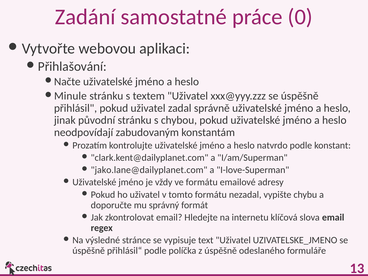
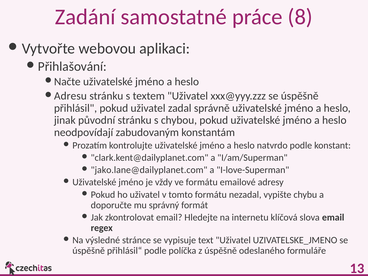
0: 0 -> 8 (300, 17)
Minule: Minule -> Adresu (70, 96)
